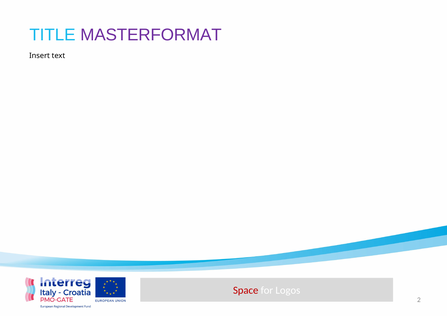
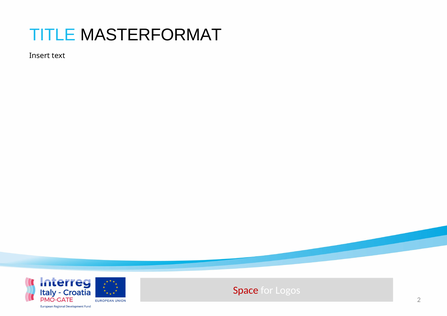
MASTERFORMAT colour: purple -> black (151, 35)
